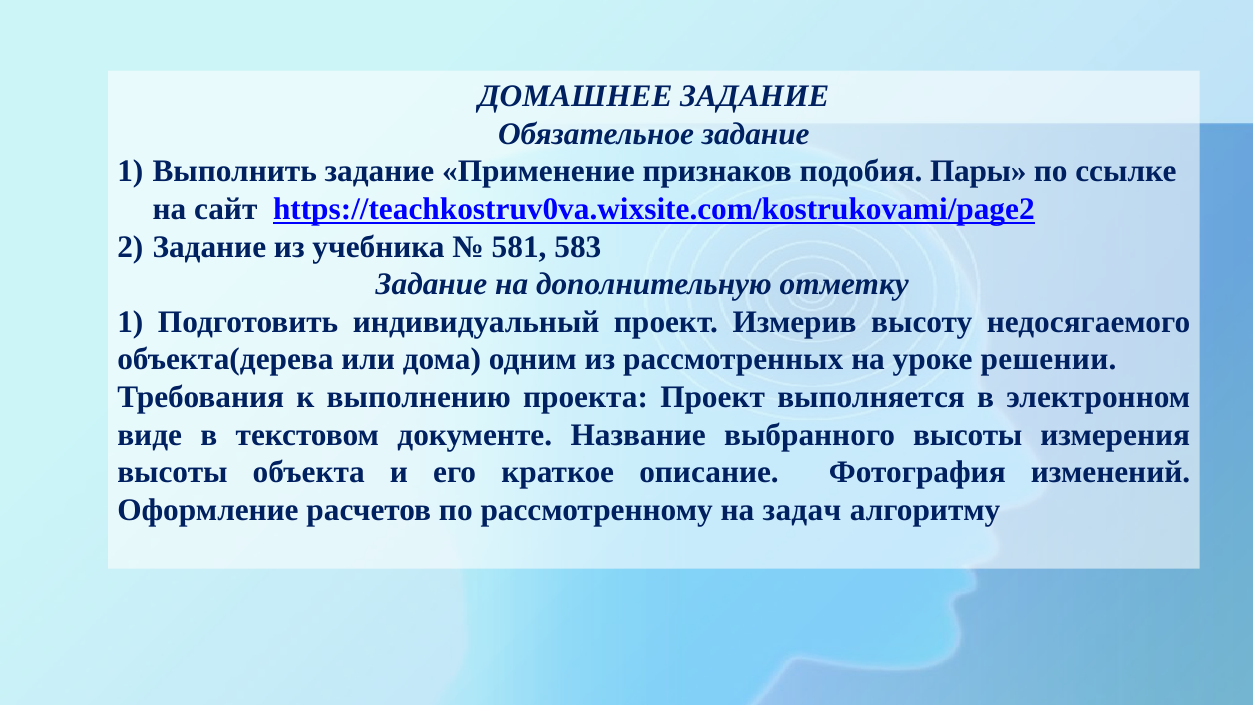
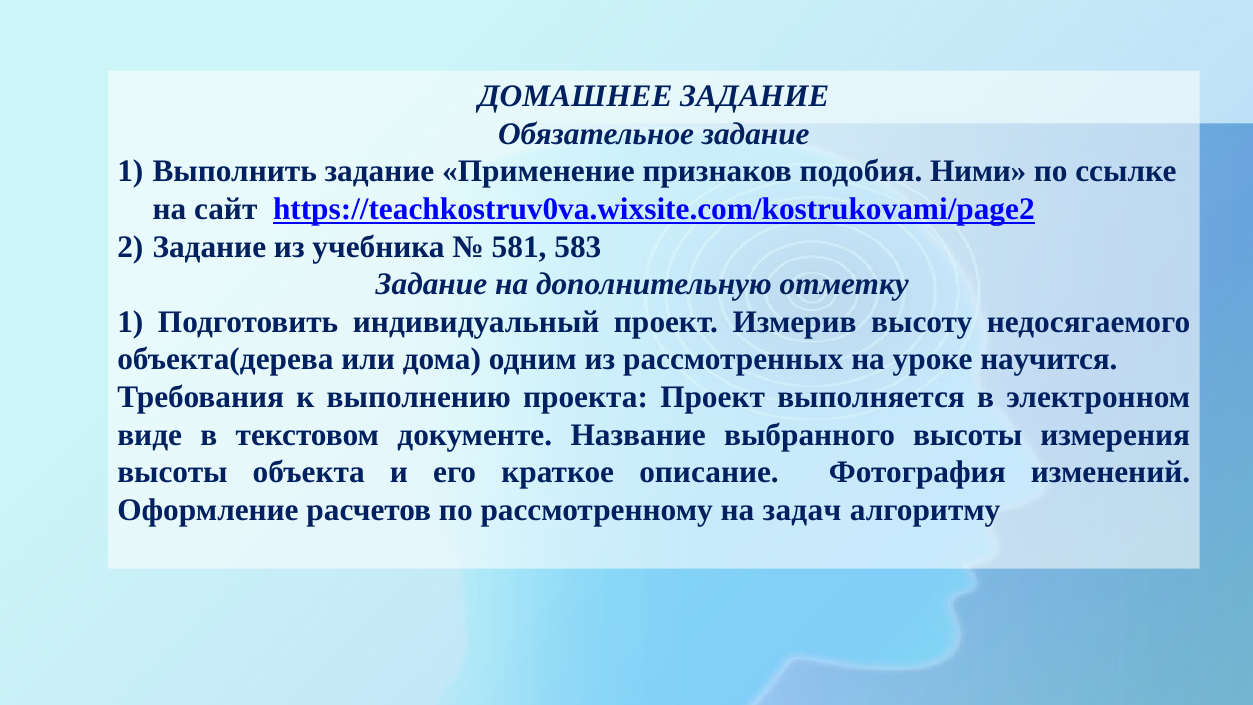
Пары: Пары -> Ними (978, 171)
решении: решении -> научится (1049, 359)
